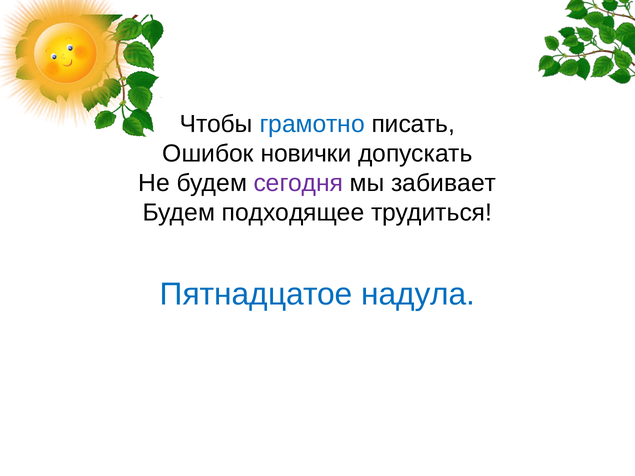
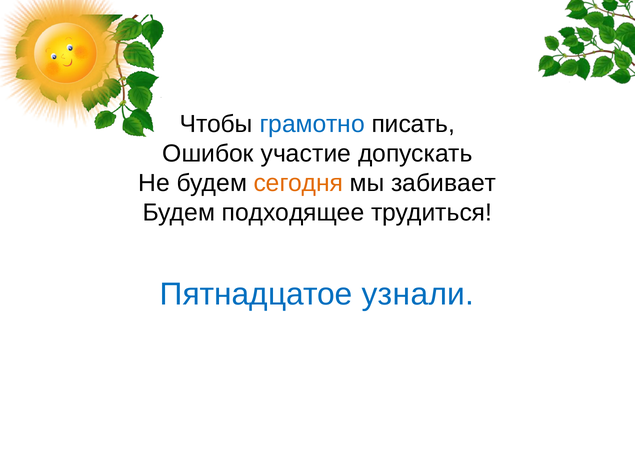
новички: новички -> участие (306, 154)
сегодня colour: purple -> orange (298, 183)
надула: надула -> узнали (418, 294)
